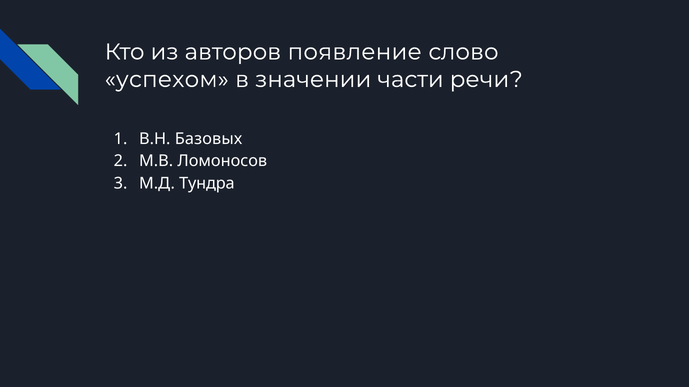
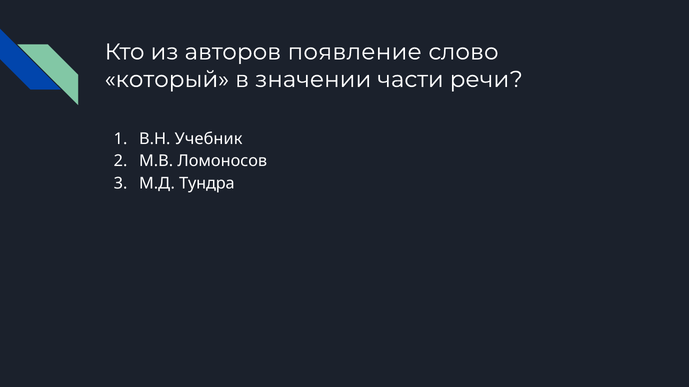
успехом: успехом -> который (167, 80)
Базовых: Базовых -> Учебник (209, 139)
